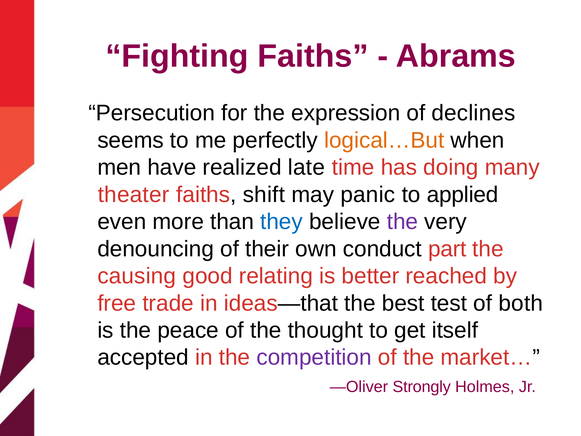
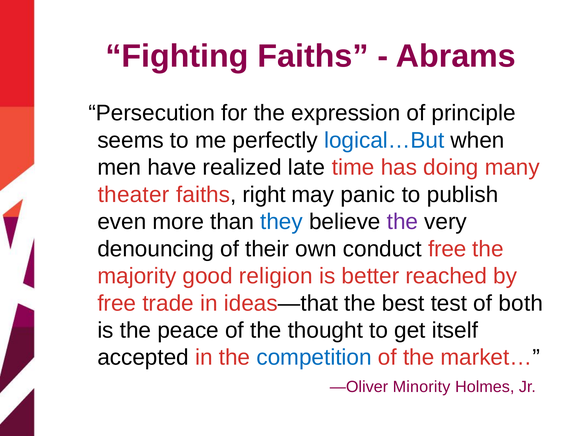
declines: declines -> principle (474, 113)
logical…But colour: orange -> blue (384, 140)
shift: shift -> right (264, 195)
applied: applied -> publish (463, 195)
conduct part: part -> free (447, 249)
causing: causing -> majority (137, 276)
relating: relating -> religion (276, 276)
competition colour: purple -> blue (314, 357)
Strongly: Strongly -> Minority (422, 387)
